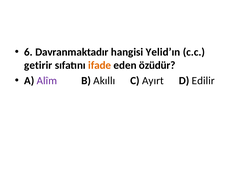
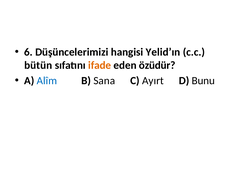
Davranmaktadır: Davranmaktadır -> Düşüncelerimizi (72, 52)
getirir: getirir -> bütün (38, 65)
Alîm colour: purple -> blue (47, 81)
Akıllı: Akıllı -> Sana (104, 81)
Edilir: Edilir -> Bunu (203, 81)
